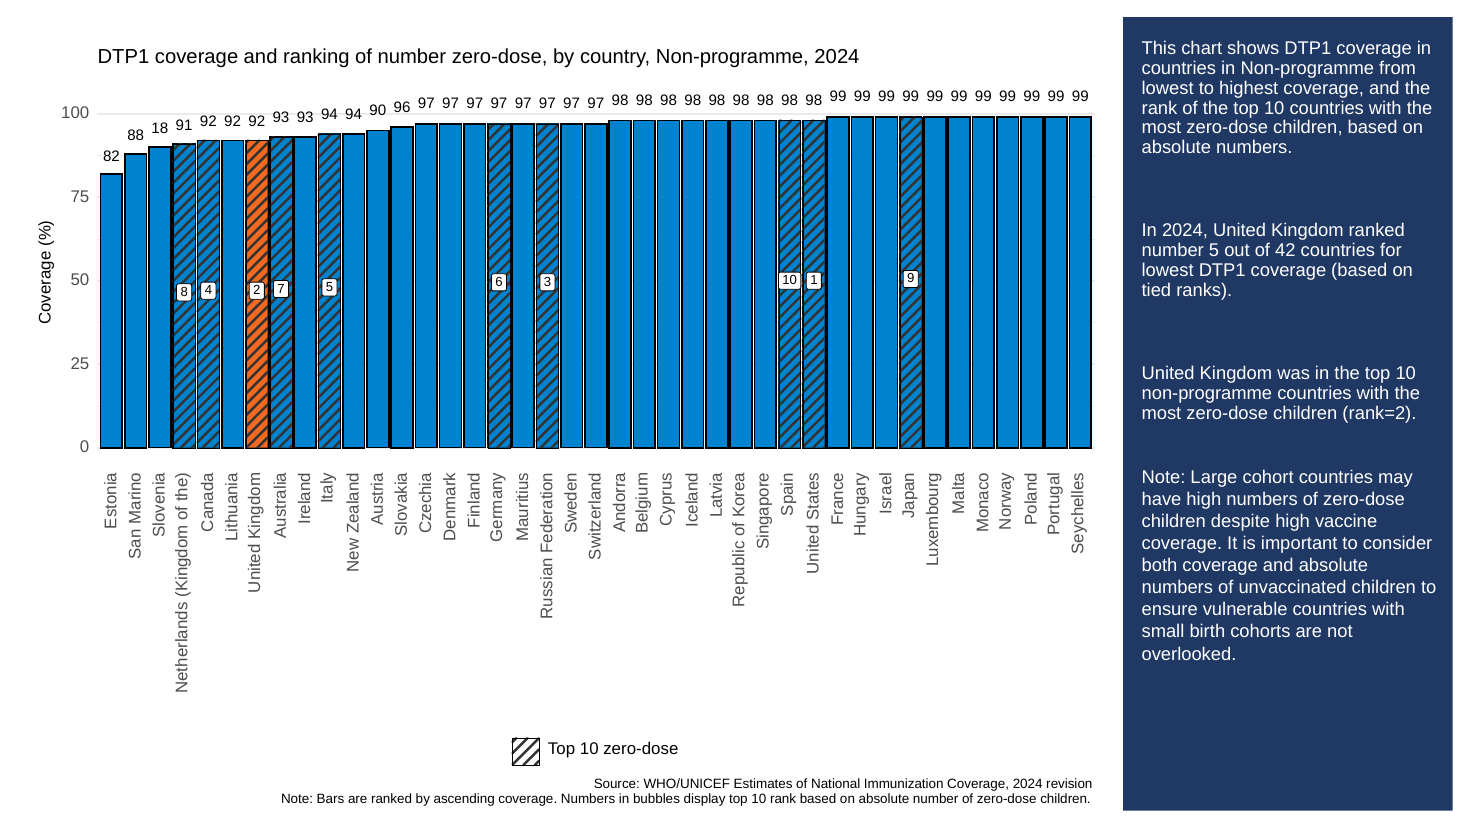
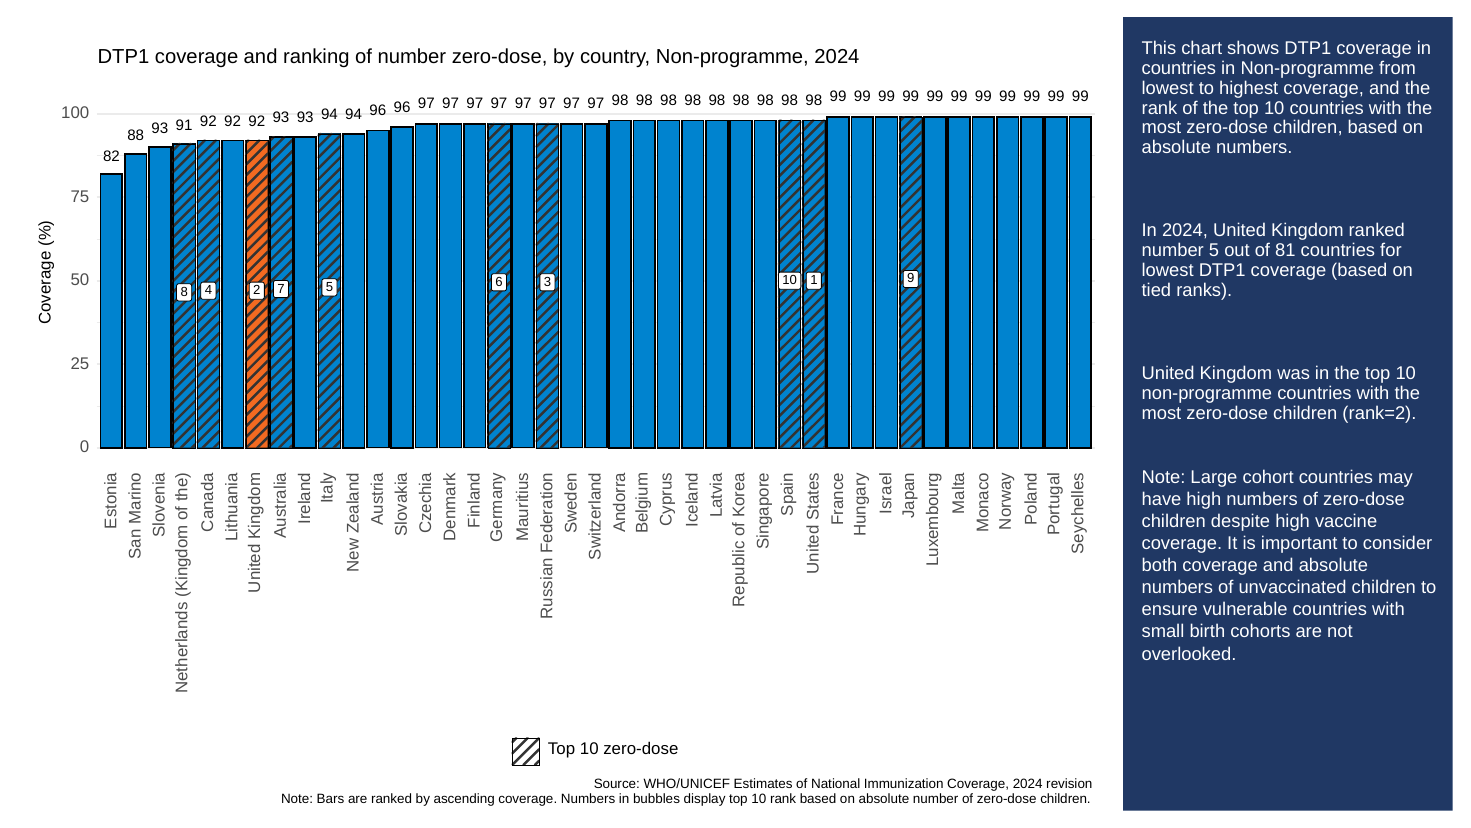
94 90: 90 -> 96 (378, 111)
88 18: 18 -> 93 (160, 128)
42: 42 -> 81 (1285, 251)
